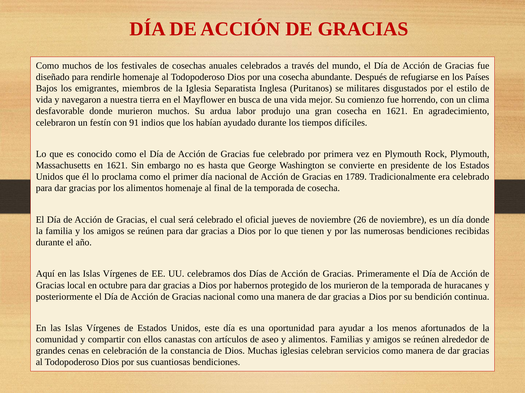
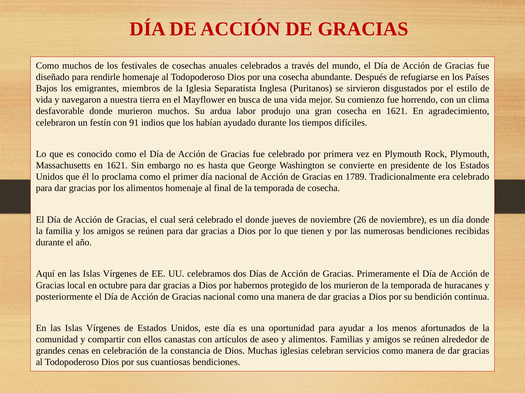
militares: militares -> sirvieron (363, 89)
el oficial: oficial -> donde (257, 220)
